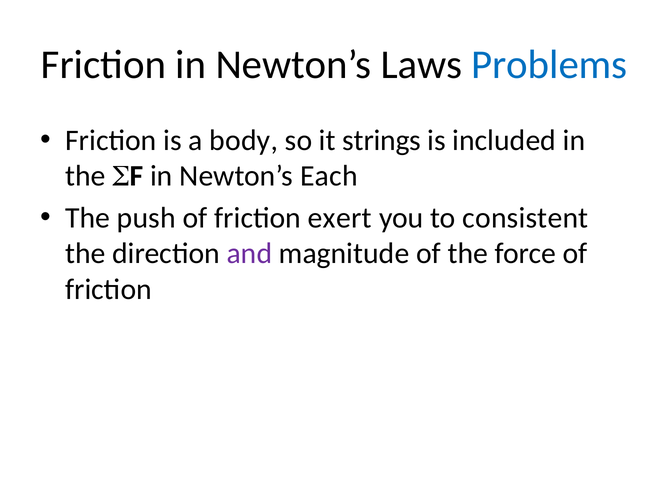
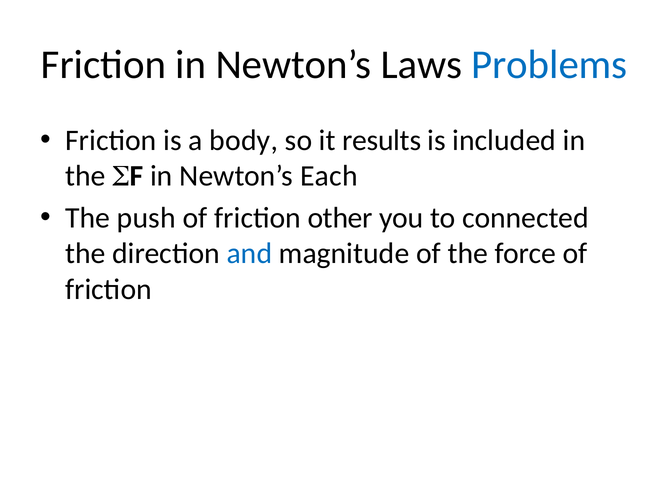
strings: strings -> results (382, 140)
exert: exert -> other (340, 218)
consistent: consistent -> connected (526, 218)
and colour: purple -> blue (249, 253)
